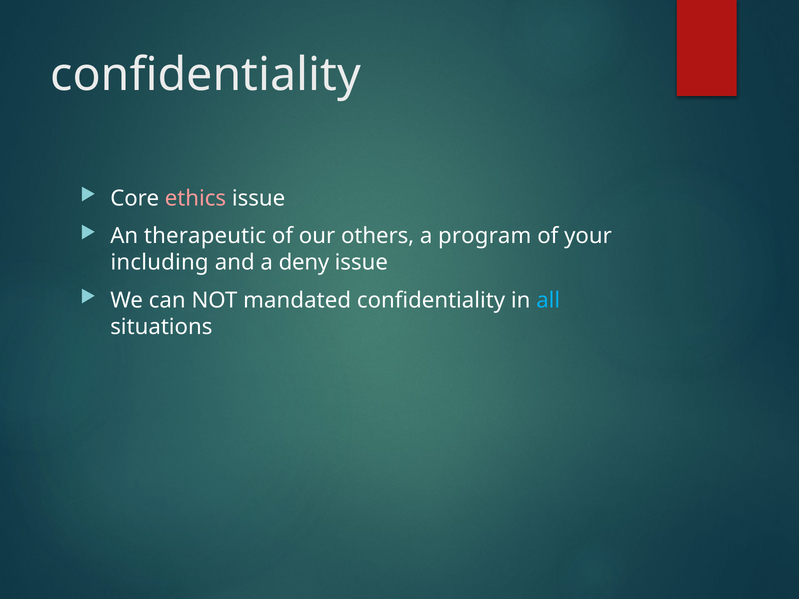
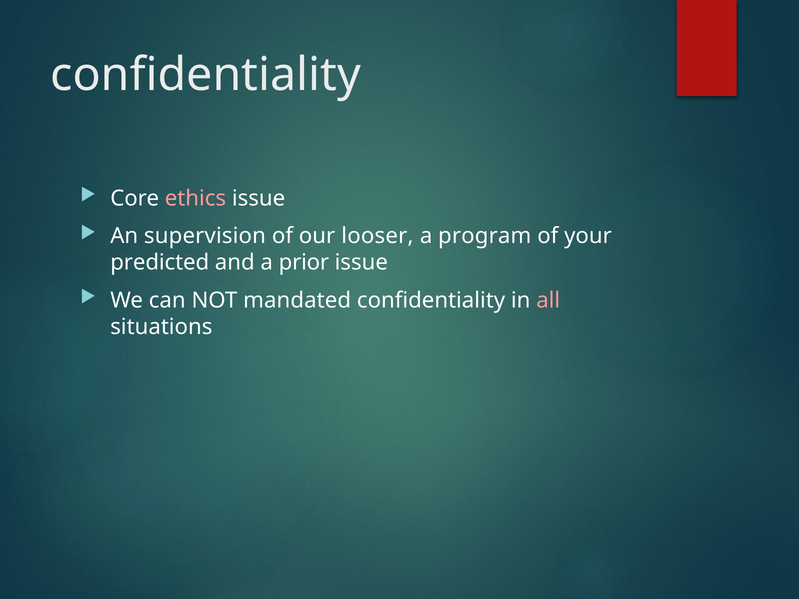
therapeutic: therapeutic -> supervision (205, 236)
others: others -> looser (377, 236)
including: including -> predicted (160, 263)
deny: deny -> prior (304, 263)
all colour: light blue -> pink (548, 300)
